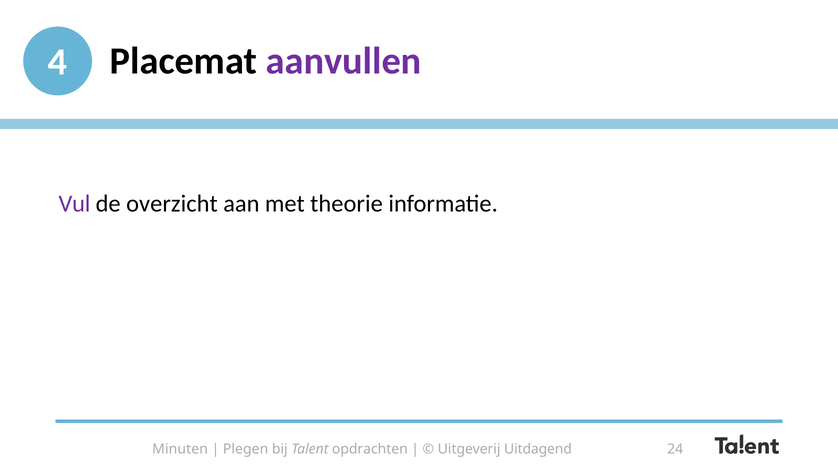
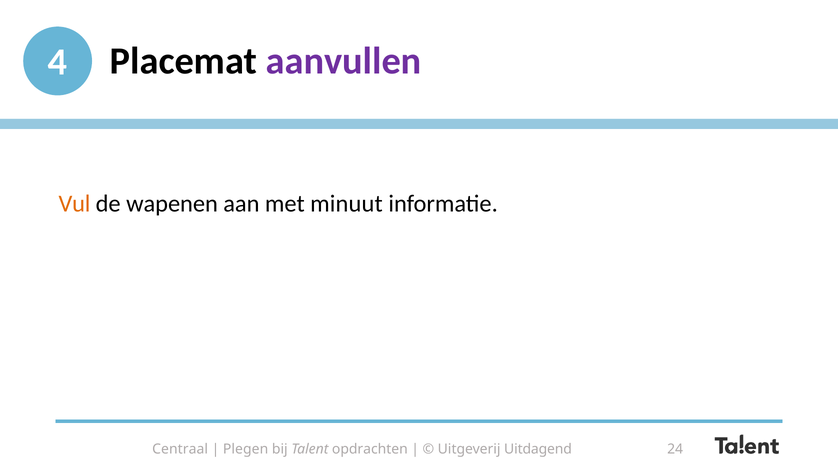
Vul colour: purple -> orange (74, 204)
overzicht: overzicht -> wapenen (172, 204)
theorie: theorie -> minuut (346, 204)
Minuten: Minuten -> Centraal (180, 449)
